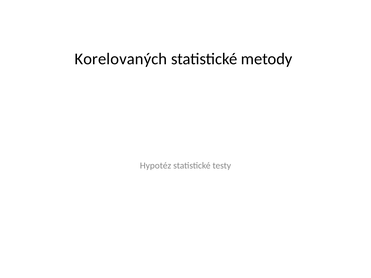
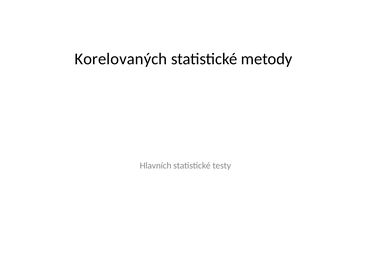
Hypotéz: Hypotéz -> Hlavních (156, 166)
